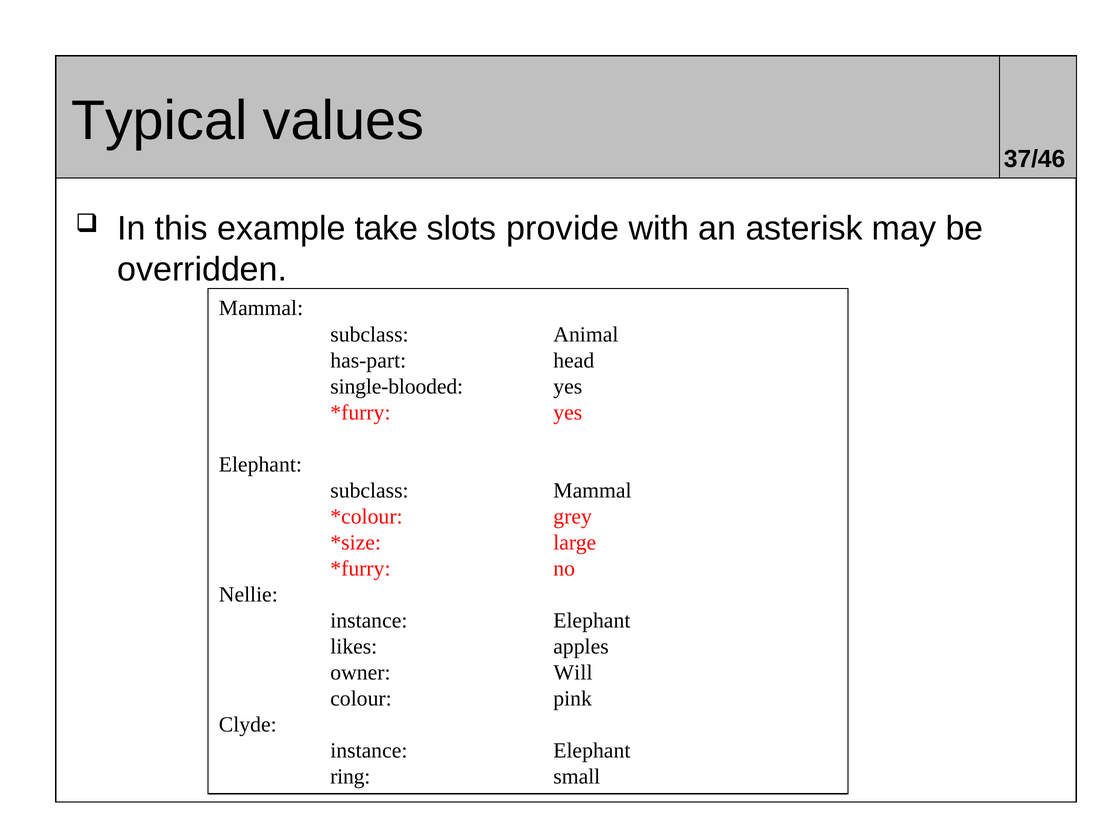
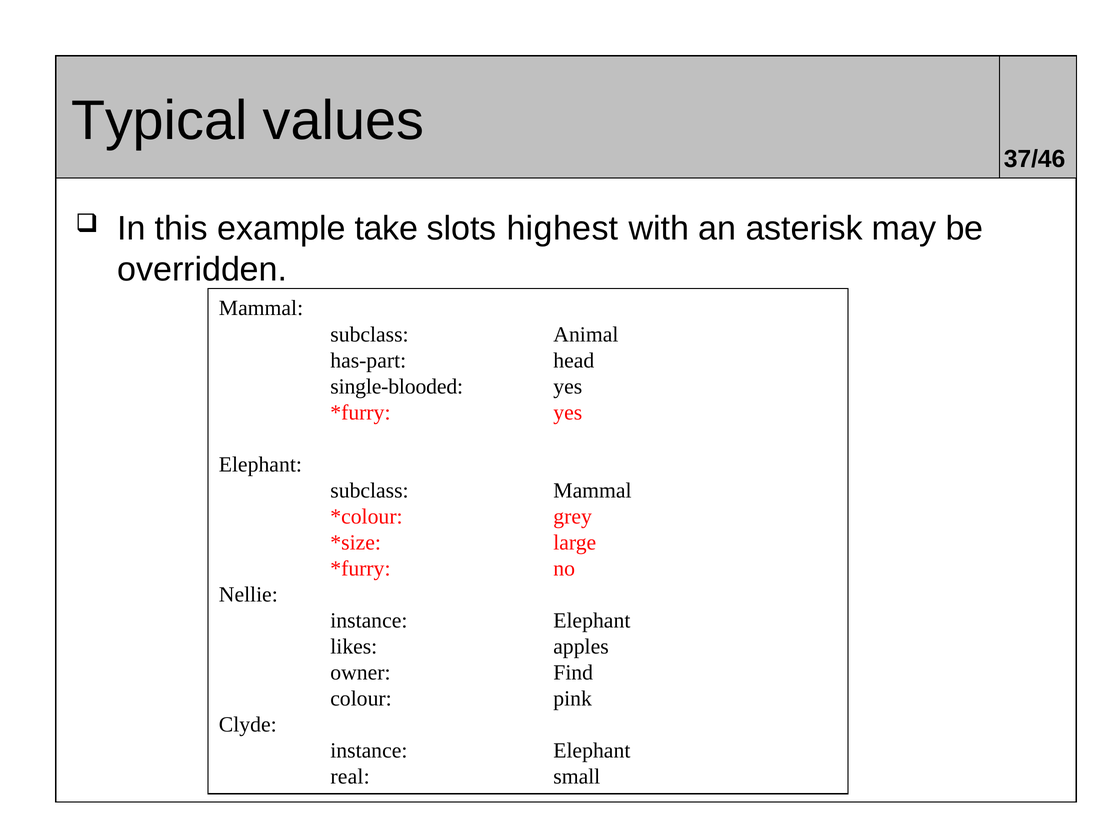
provide: provide -> highest (562, 229)
Will: Will -> Find (573, 673)
ring: ring -> real (350, 777)
